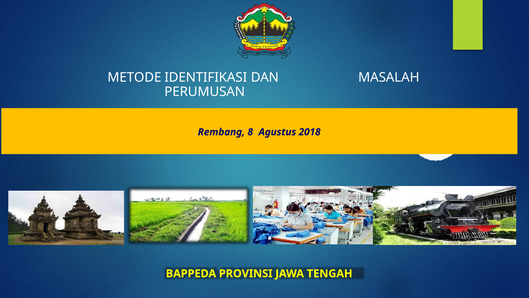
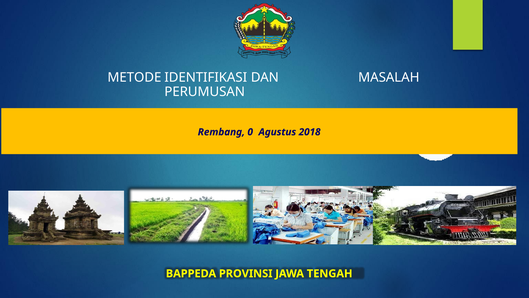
8: 8 -> 0 (250, 132)
